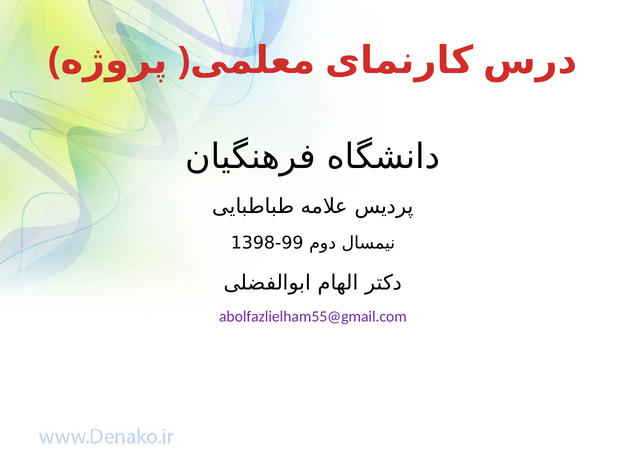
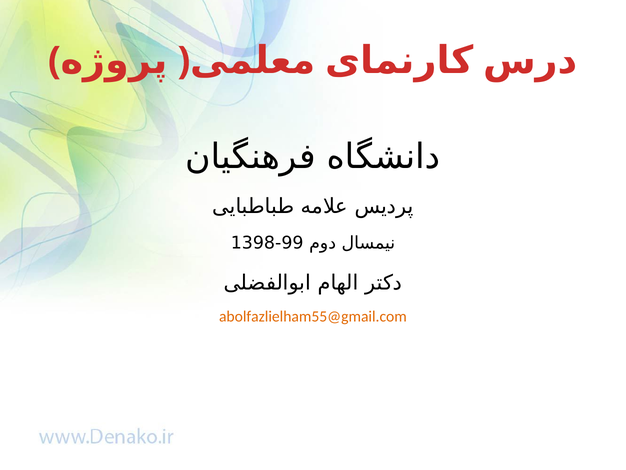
abolfazlielham55@gmail.com colour: purple -> orange (313, 316)
